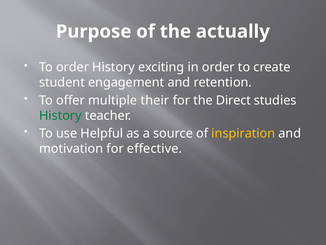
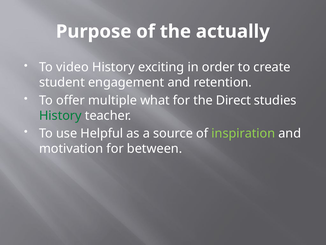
To order: order -> video (72, 67)
their: their -> what (155, 100)
inspiration colour: yellow -> light green (243, 133)
effective: effective -> between (155, 148)
